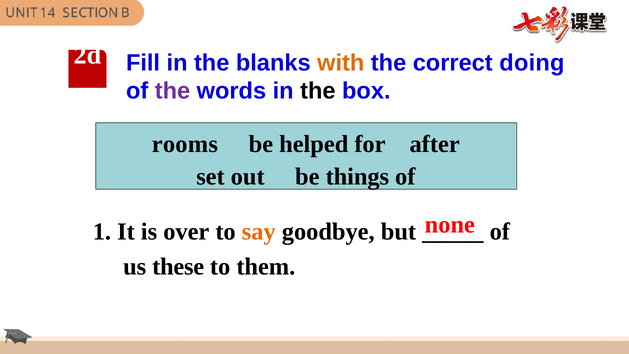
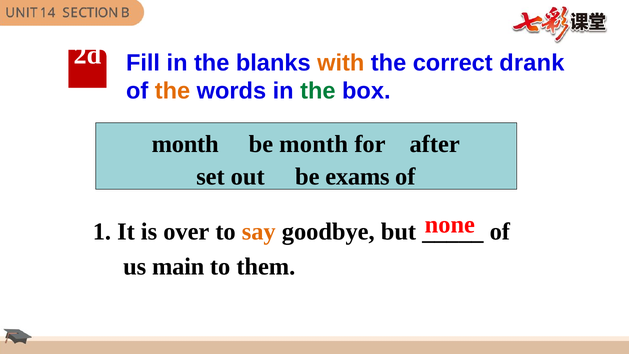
doing: doing -> drank (532, 63)
the colour: purple -> orange (173, 91)
the colour: black -> green (318, 91)
rooms: rooms -> month (185, 144)
be helped: helped -> month (314, 144)
things: things -> exams (357, 176)
these: these -> main (178, 267)
